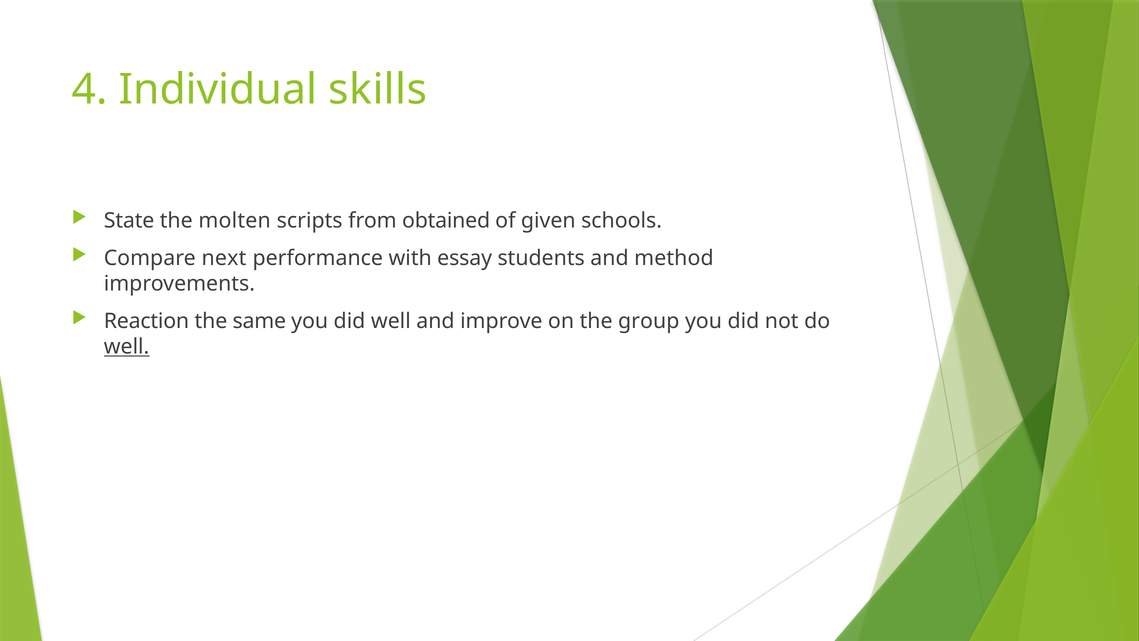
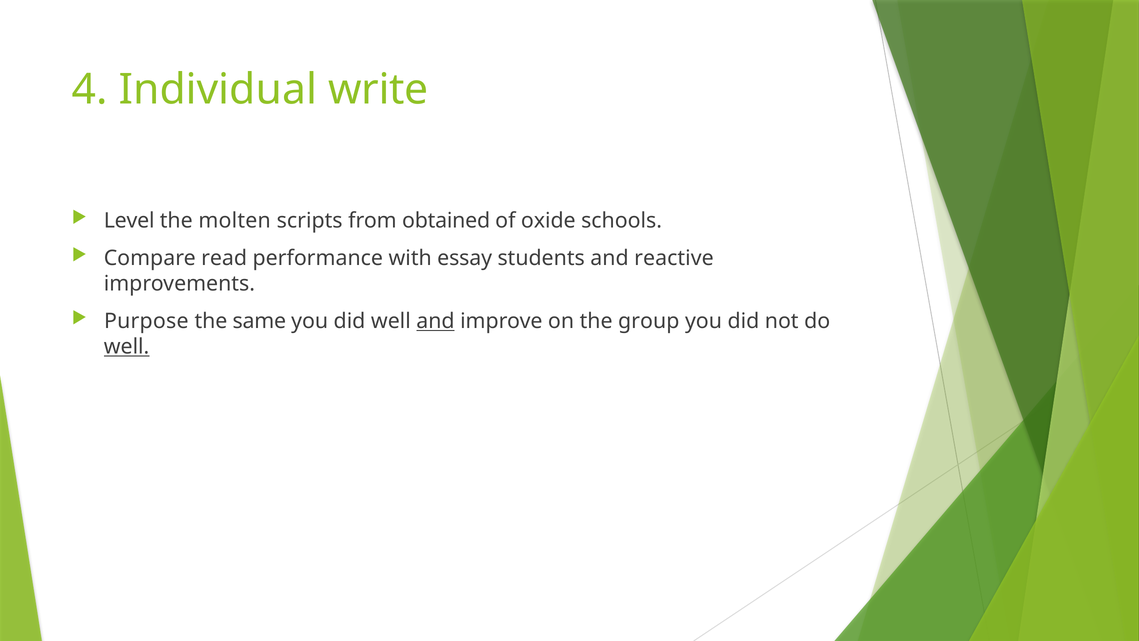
skills: skills -> write (378, 90)
State: State -> Level (129, 220)
given: given -> oxide (548, 220)
next: next -> read (224, 258)
method: method -> reactive (674, 258)
Reaction: Reaction -> Purpose (146, 321)
and underline: none -> present (435, 321)
